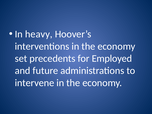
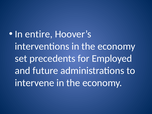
heavy: heavy -> entire (39, 34)
